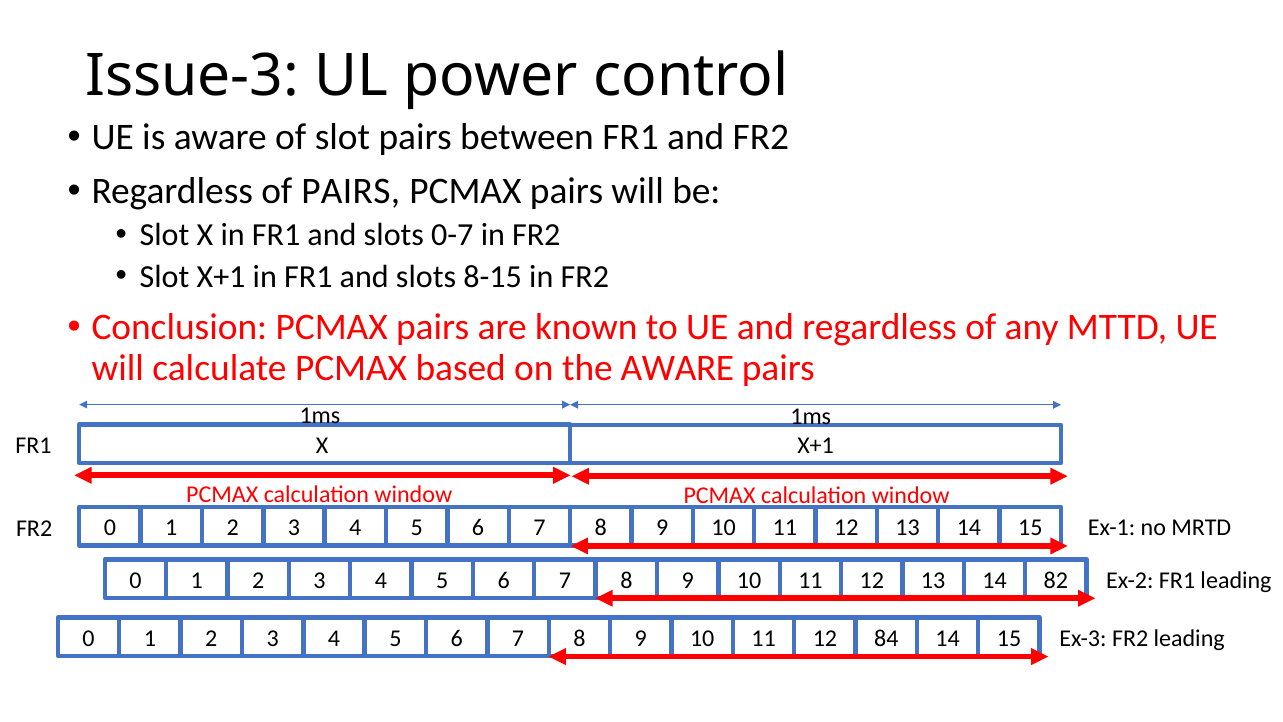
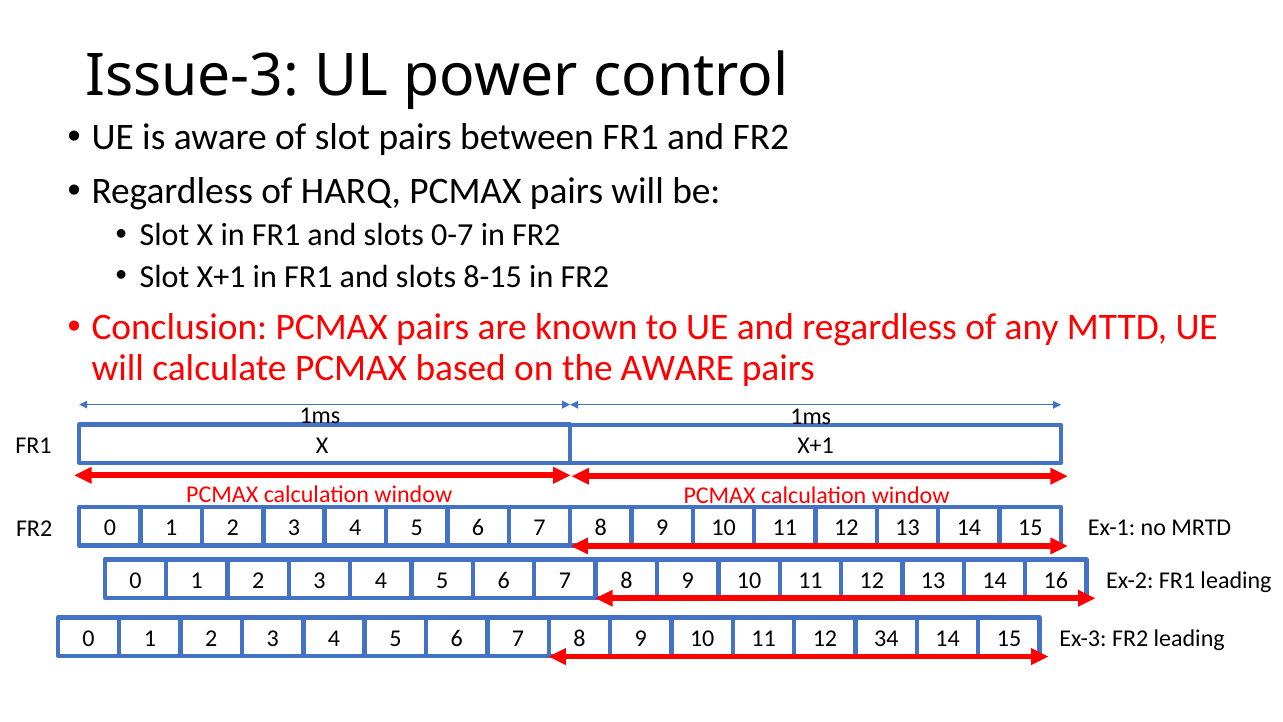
of PAIRS: PAIRS -> HARQ (351, 191)
82: 82 -> 16 (1056, 580)
84: 84 -> 34 (886, 638)
